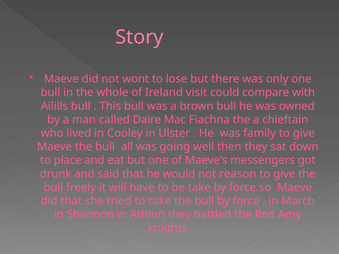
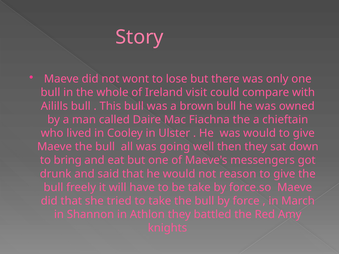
was family: family -> would (260, 133)
place: place -> bring (68, 160)
